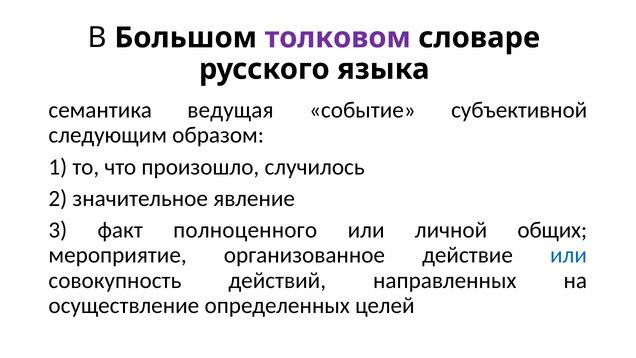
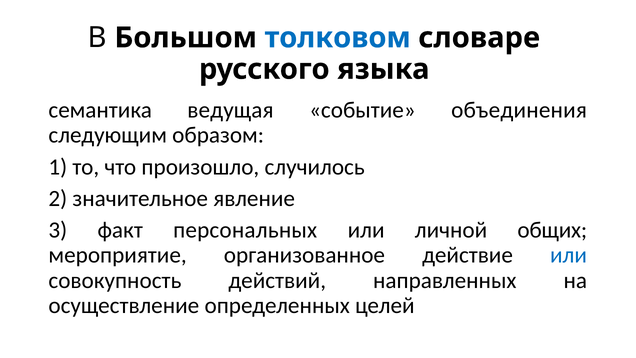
толковом colour: purple -> blue (338, 38)
субъективной: субъективной -> объединения (519, 110)
полноценного: полноценного -> персональных (245, 230)
